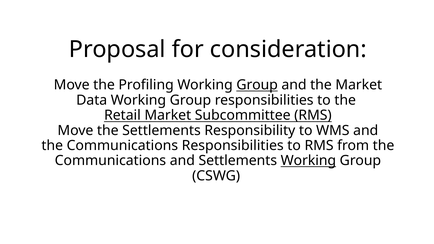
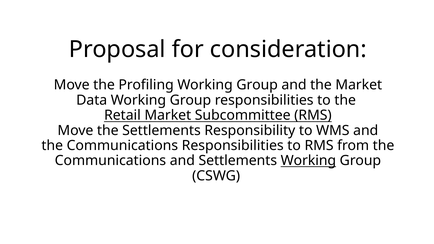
Group underline: present -> none (257, 85)
